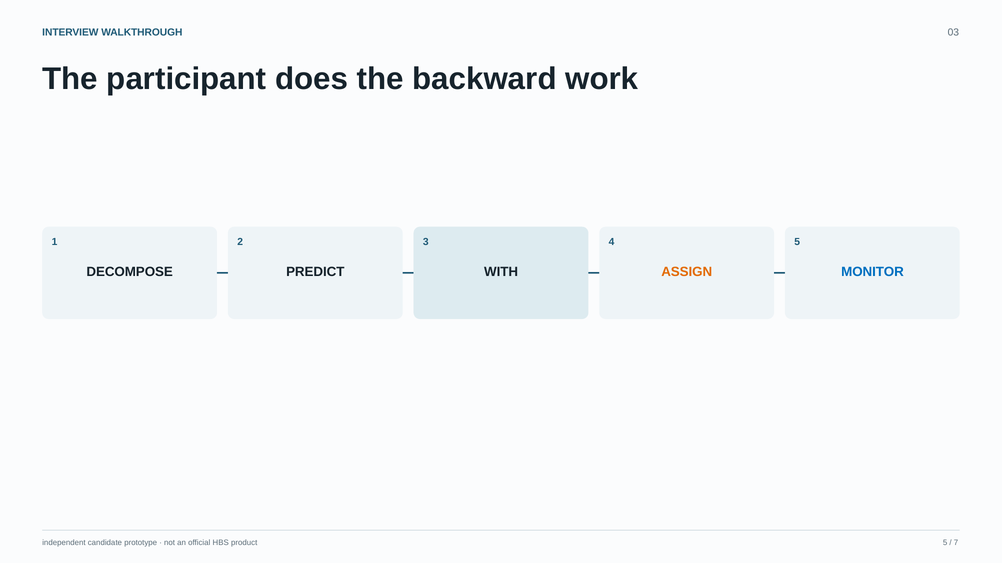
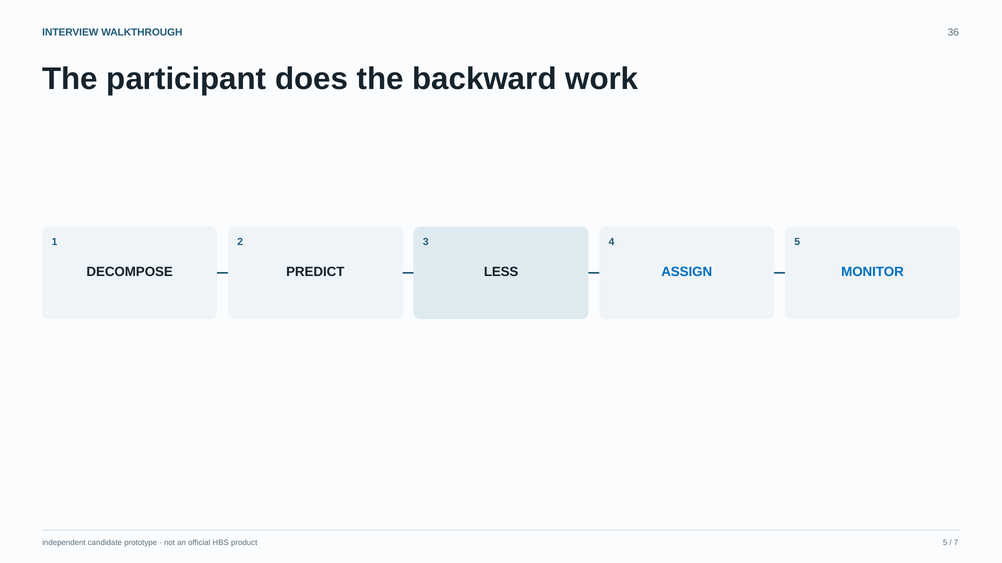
03: 03 -> 36 (953, 32)
WITH: WITH -> LESS (501, 272)
ASSIGN colour: orange -> blue (687, 272)
